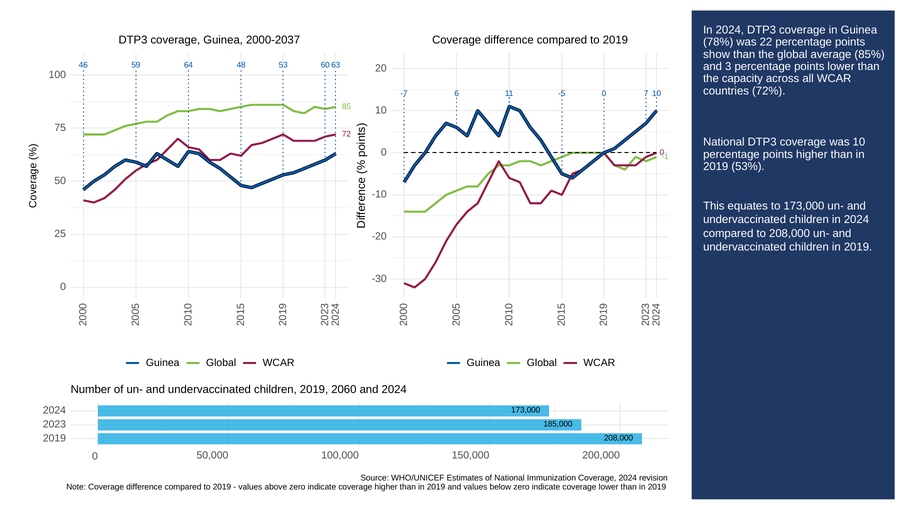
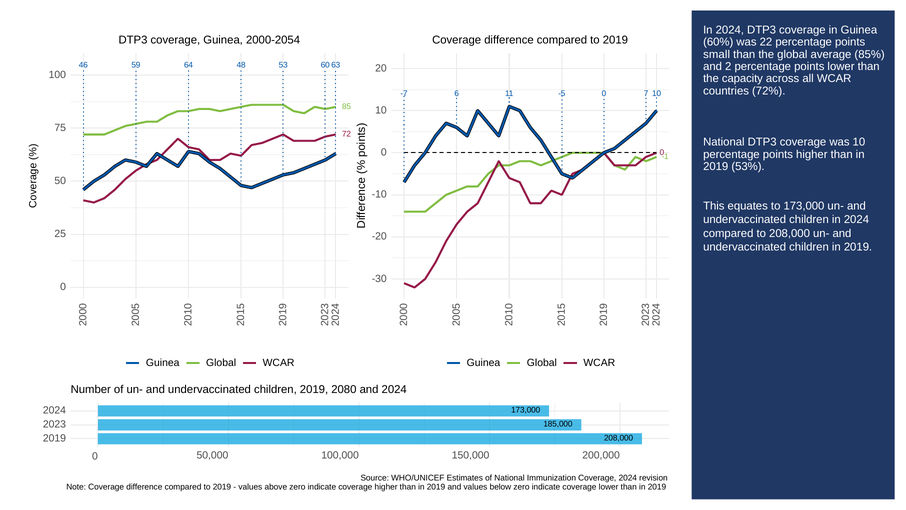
2000-2037: 2000-2037 -> 2000-2054 (273, 40)
78%: 78% -> 60% (718, 42)
show: show -> small (717, 54)
and 3: 3 -> 2 (728, 66)
2060: 2060 -> 2080 (344, 389)
